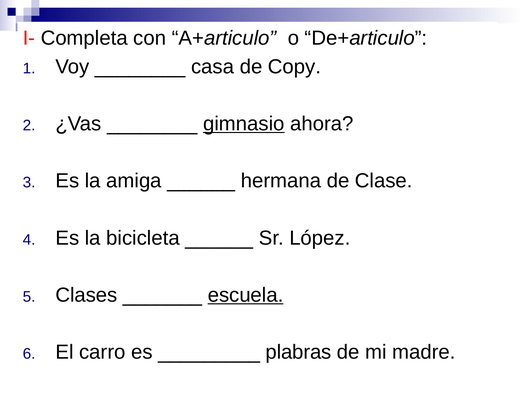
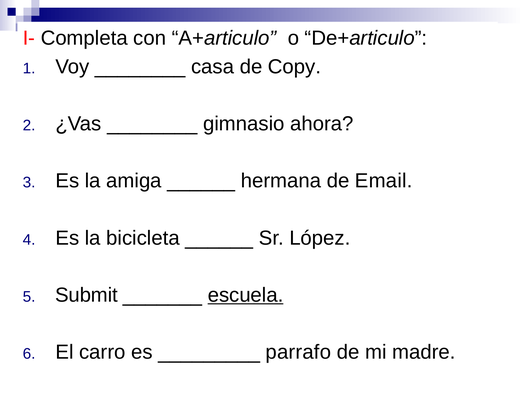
gimnasio underline: present -> none (244, 124)
Clase: Clase -> Email (384, 181)
Clases: Clases -> Submit (86, 295)
plabras: plabras -> parrafo (298, 352)
